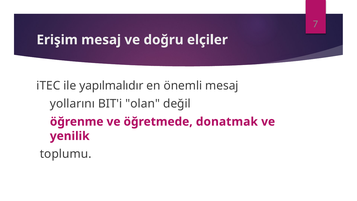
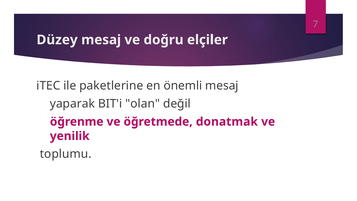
Erişim: Erişim -> Düzey (57, 40)
yapılmalıdır: yapılmalıdır -> paketlerine (111, 86)
yollarını: yollarını -> yaparak (72, 104)
